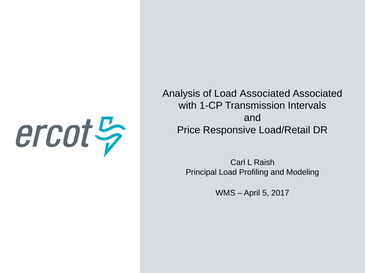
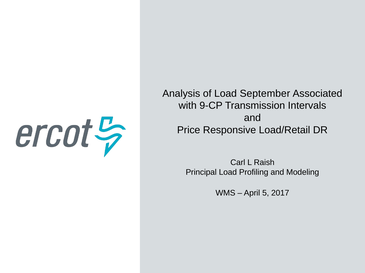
Load Associated: Associated -> September (265, 94)
1-CP: 1-CP -> 9-CP (211, 106)
